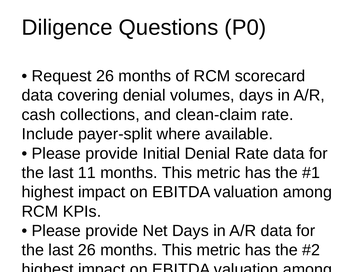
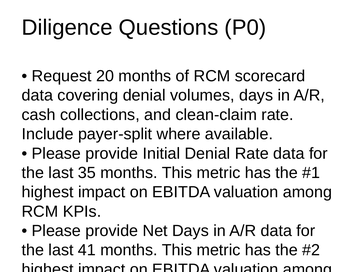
Request 26: 26 -> 20 (105, 76)
11: 11 -> 35 (87, 172)
last 26: 26 -> 41 (87, 250)
